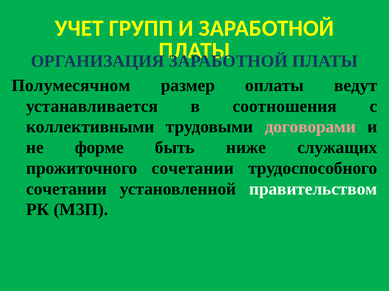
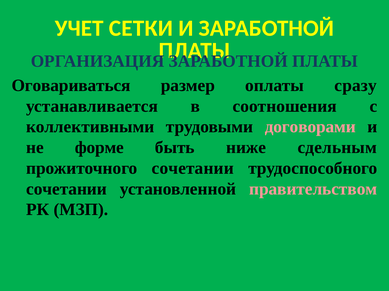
ГРУПП: ГРУПП -> СЕТКИ (141, 28)
Полумесячном: Полумесячном -> Оговариваться (71, 86)
ведут: ведут -> сразу (356, 86)
служащих: служащих -> сдельным (337, 148)
правительством colour: white -> pink (313, 189)
